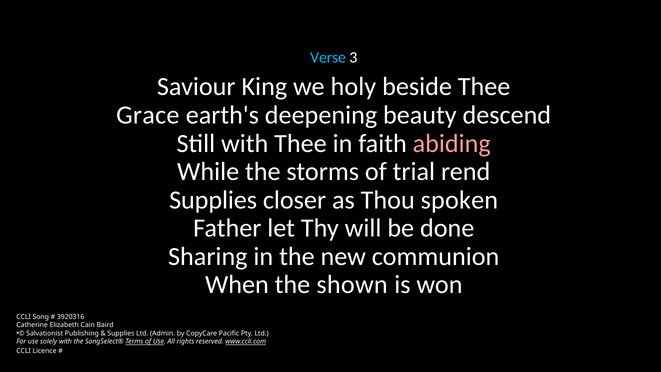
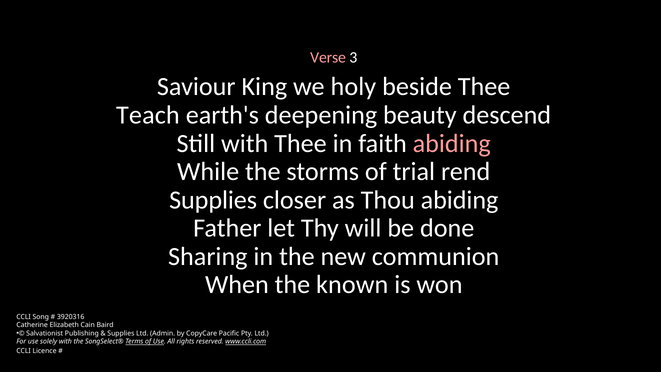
Verse colour: light blue -> pink (328, 57)
Grace: Grace -> Teach (148, 115)
Thou spoken: spoken -> abiding (460, 200)
shown: shown -> known (352, 285)
